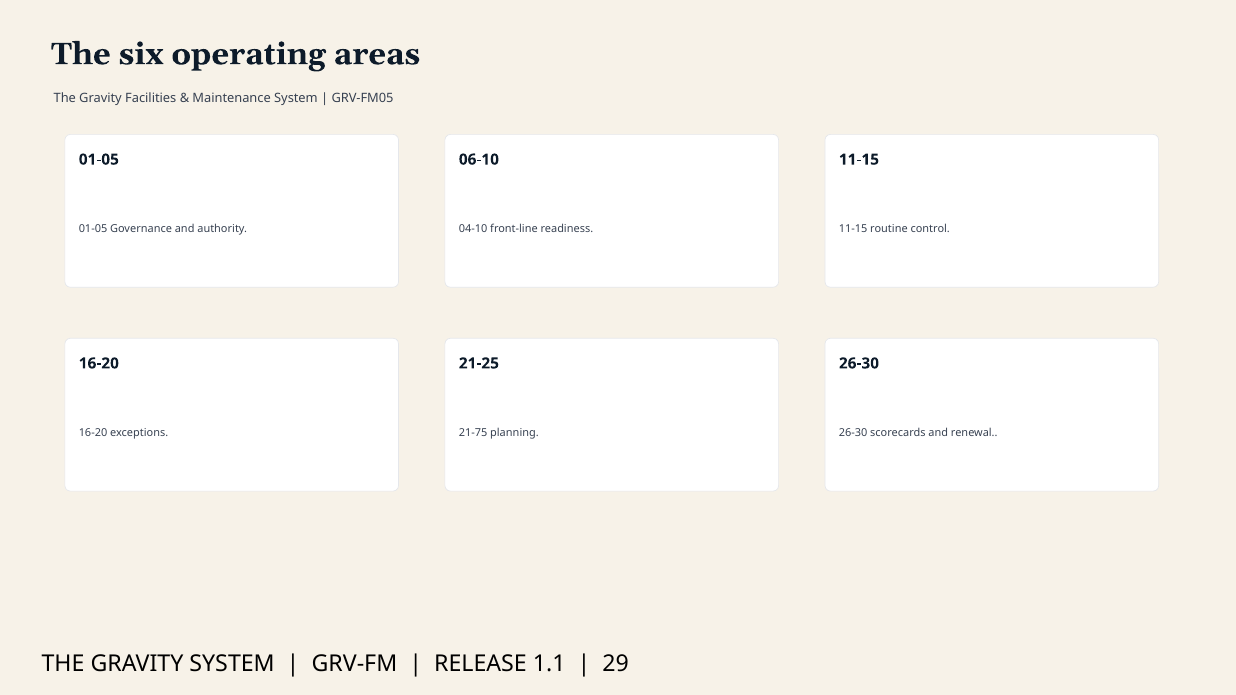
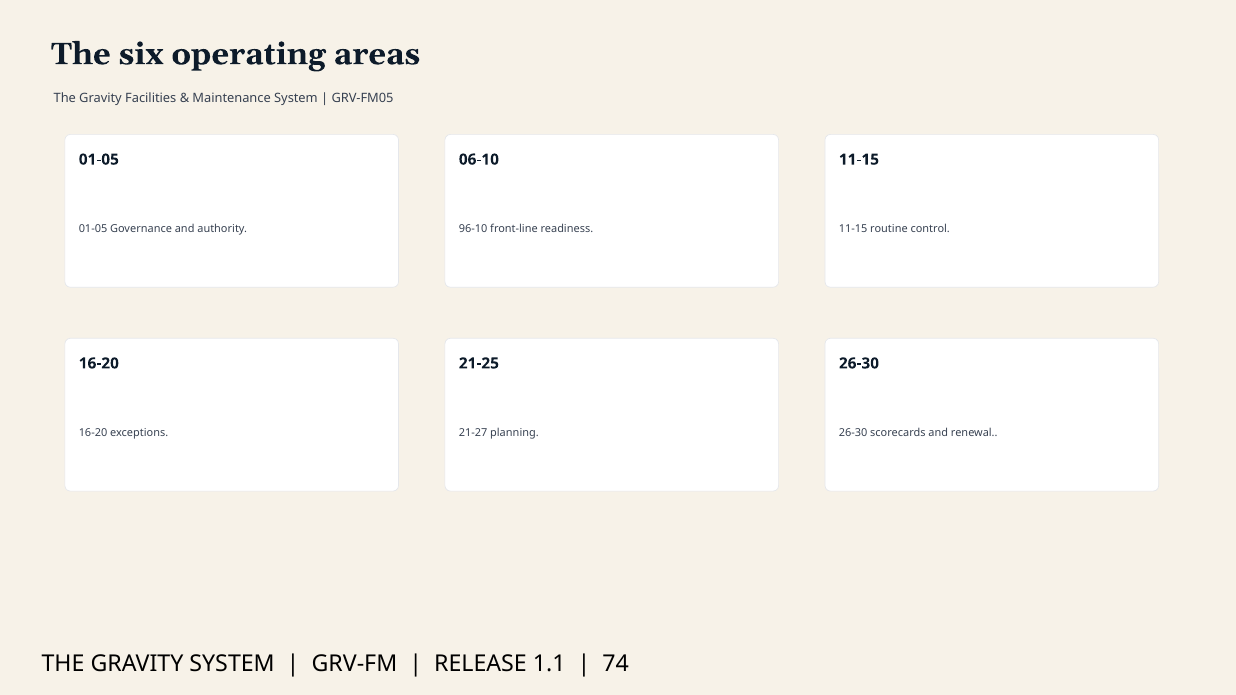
04-10: 04-10 -> 96-10 (473, 229)
21-75: 21-75 -> 21-27 (473, 433)
29: 29 -> 74 (616, 664)
